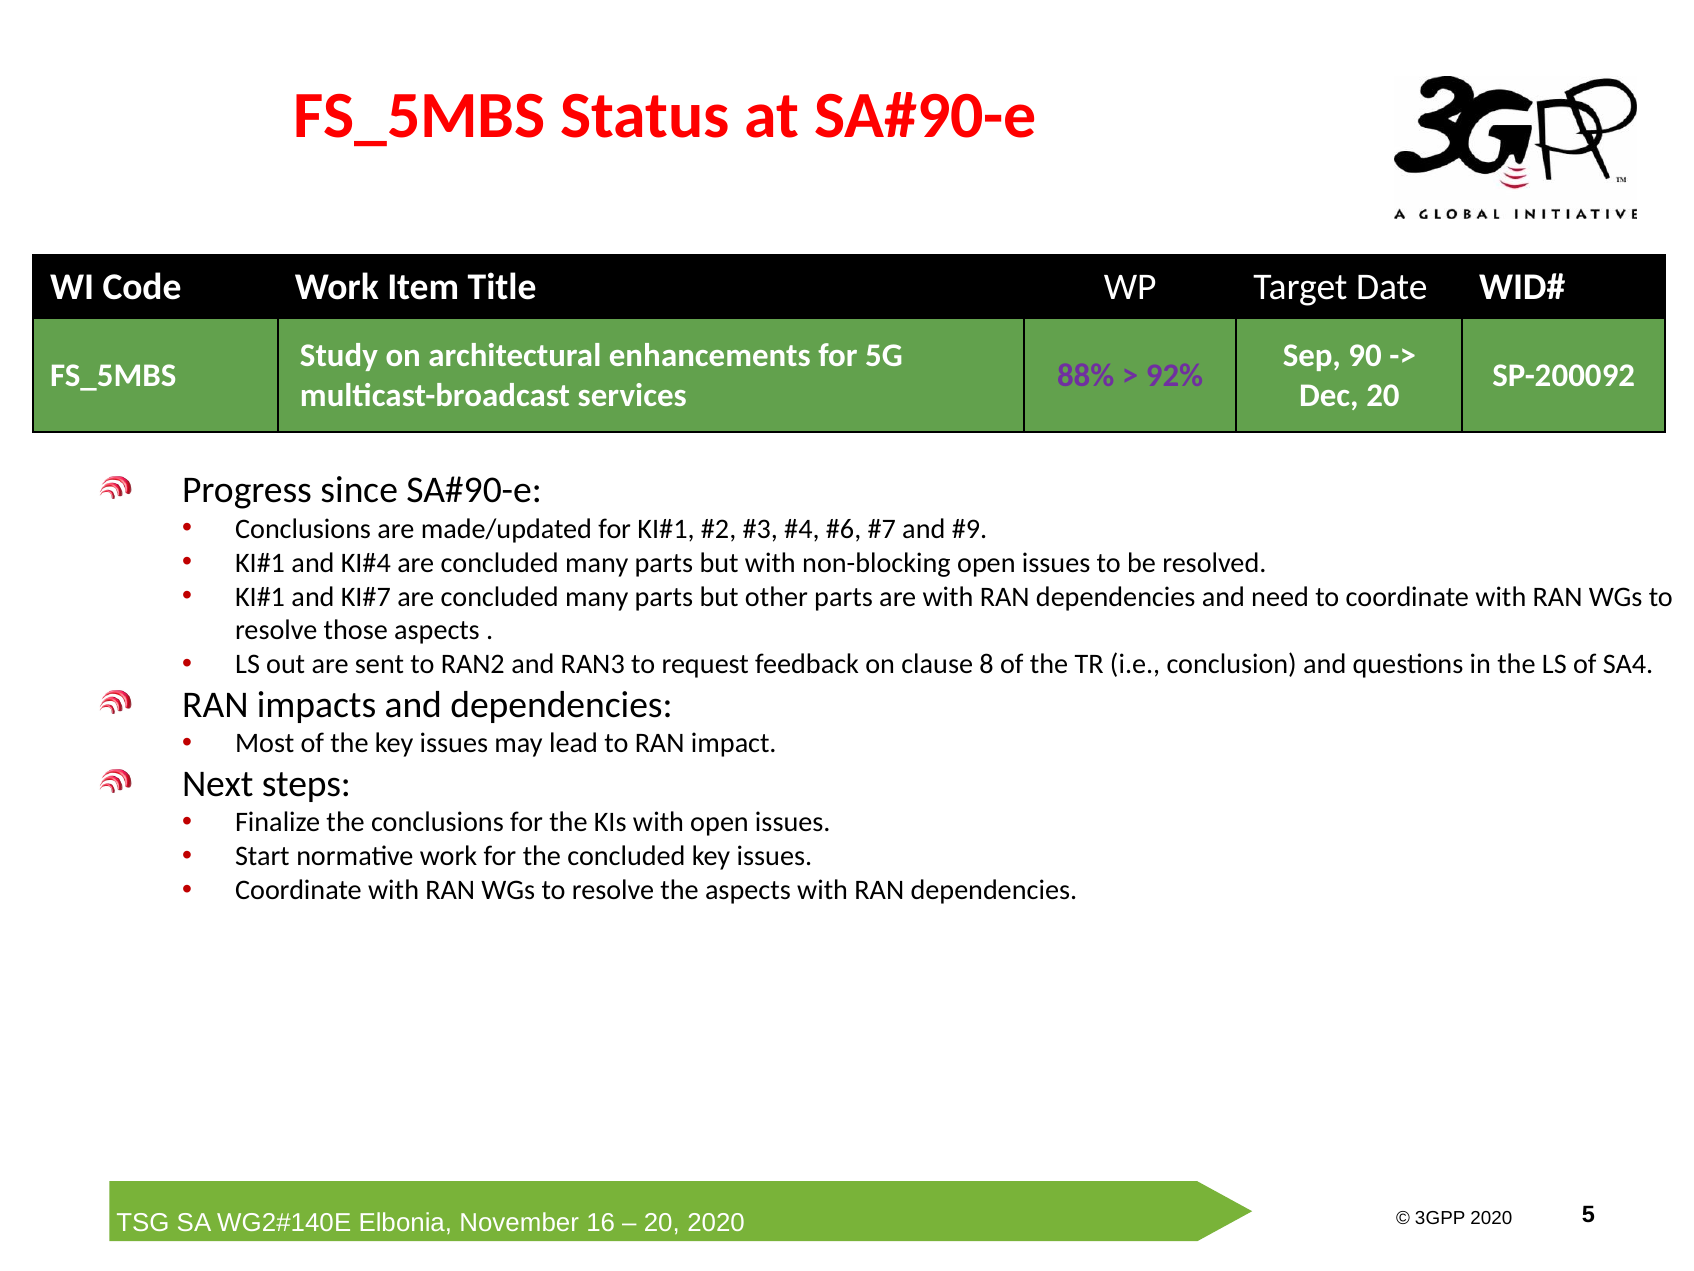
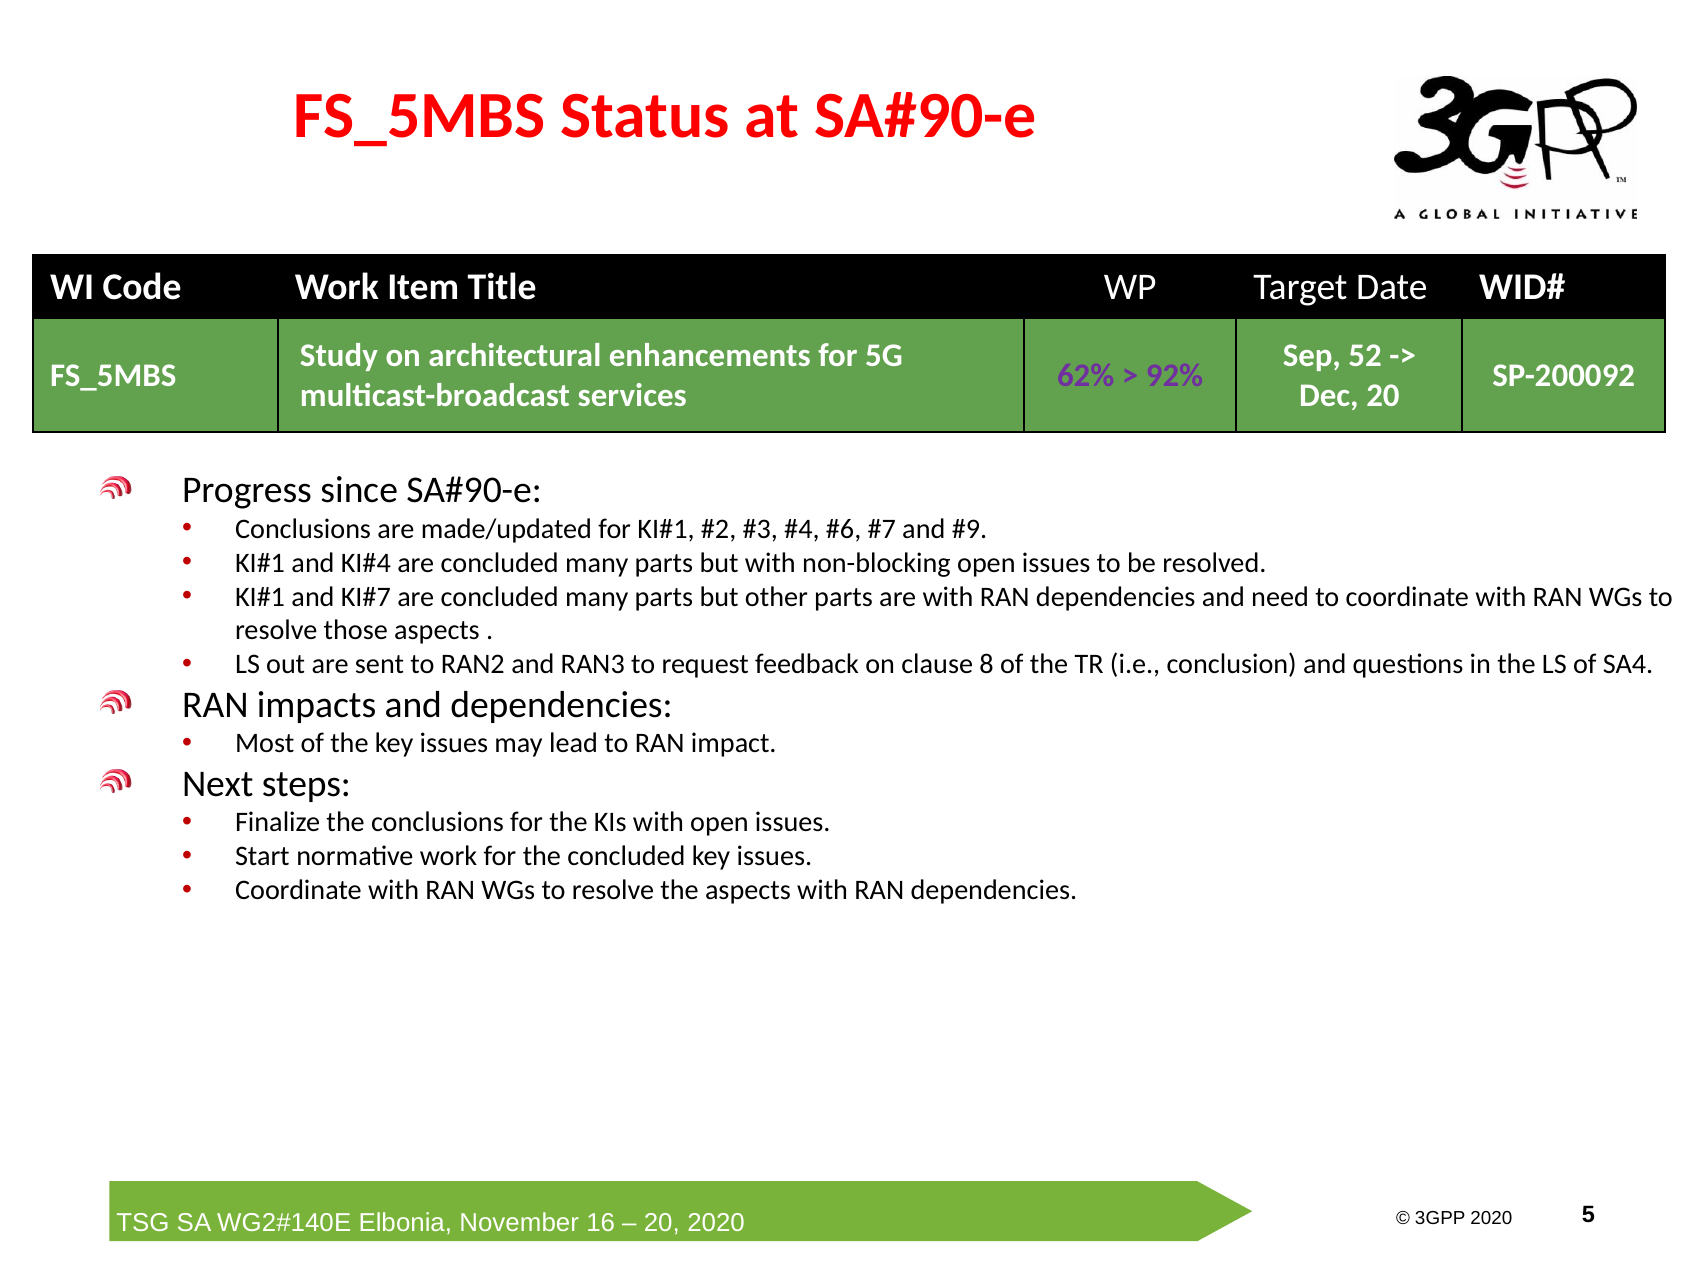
90: 90 -> 52 (1365, 355)
88%: 88% -> 62% (1086, 375)
